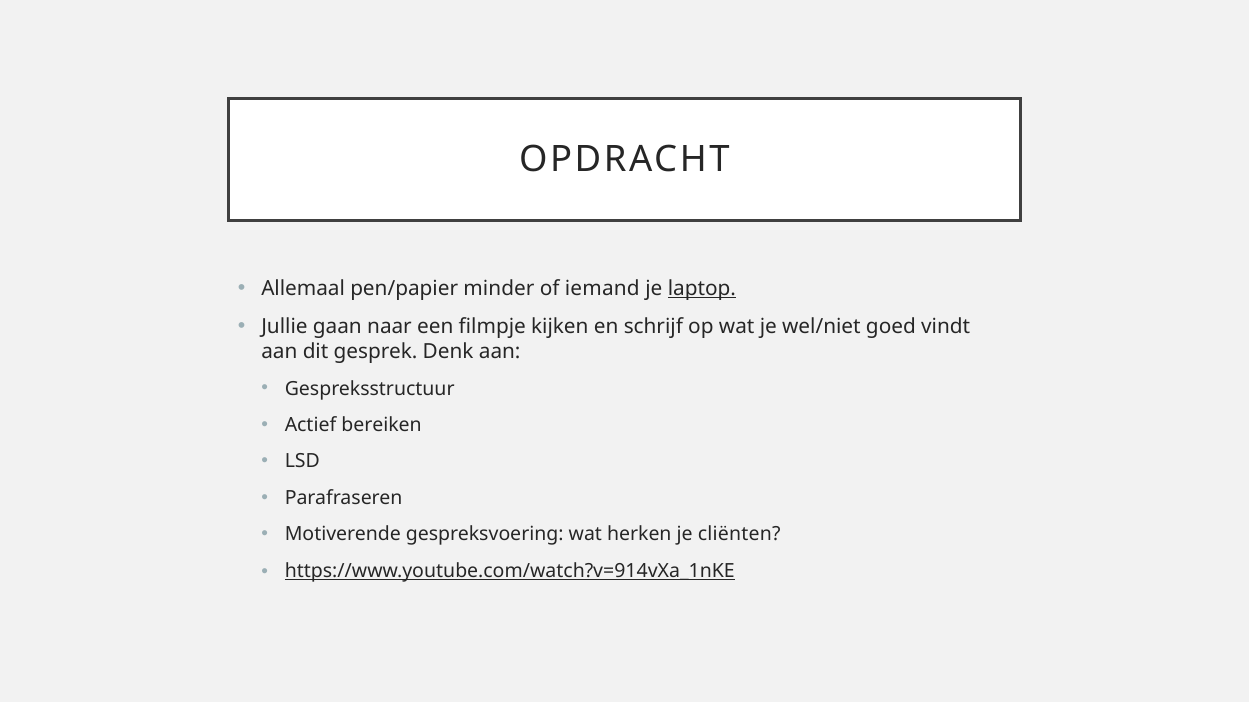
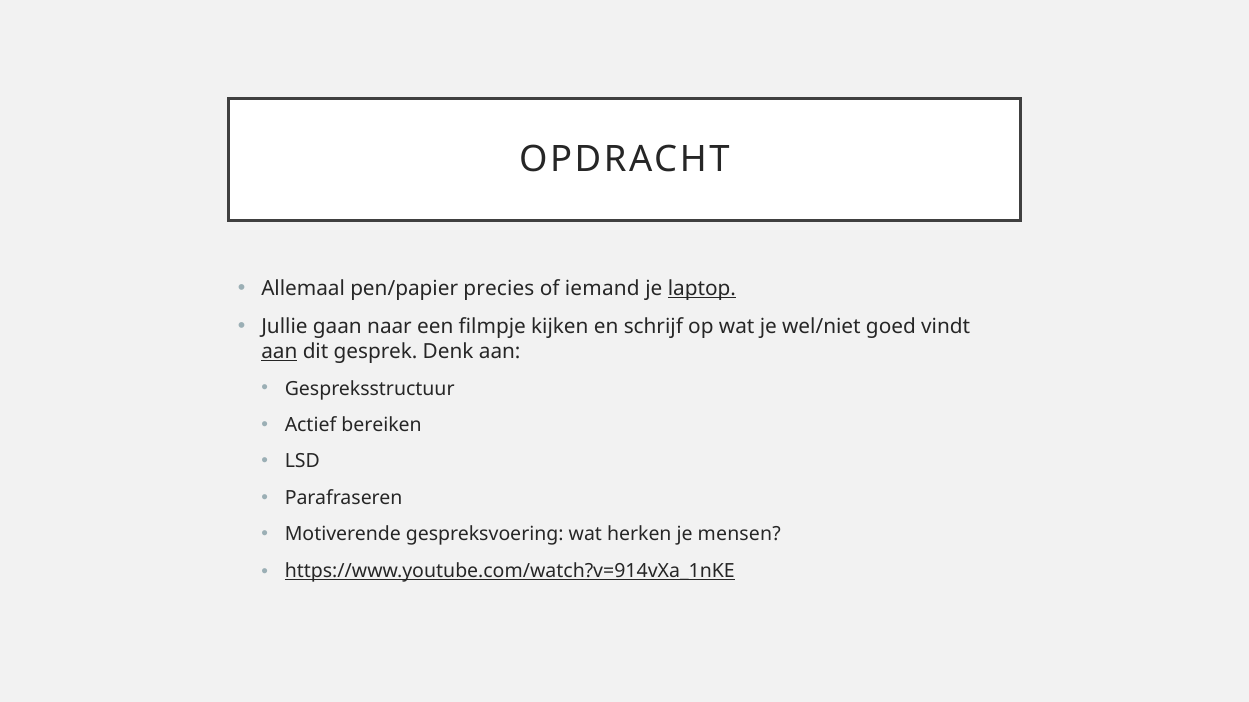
minder: minder -> precies (499, 289)
aan underline: none -> present (279, 352)
cliënten: cliënten -> mensen (739, 535)
